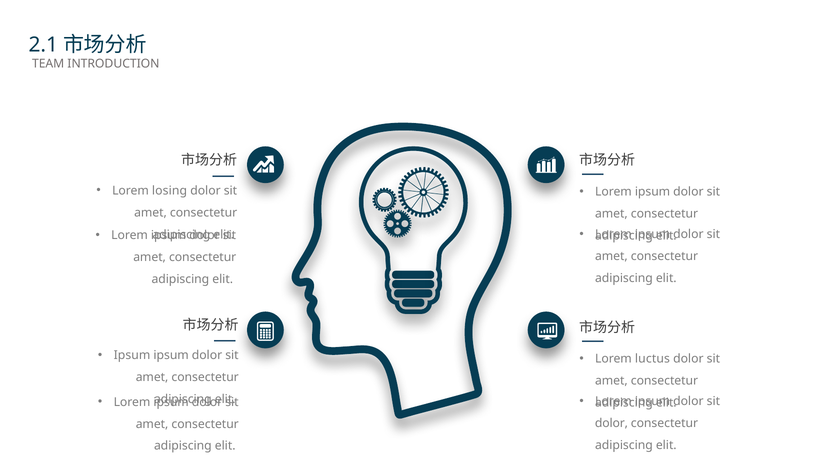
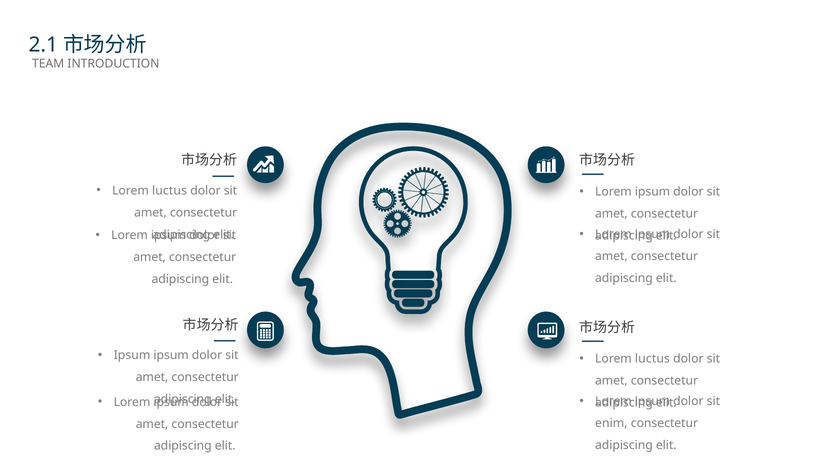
losing: losing -> luctus (170, 191)
dolor: dolor -> enim (611, 424)
